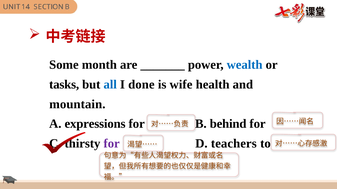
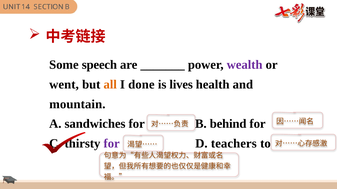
month: month -> speech (99, 65)
wealth colour: blue -> purple (245, 65)
tasks: tasks -> went (64, 85)
all colour: blue -> orange (110, 85)
wife: wife -> lives (181, 85)
expressions: expressions -> sandwiches (95, 124)
